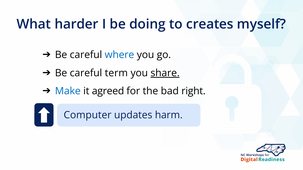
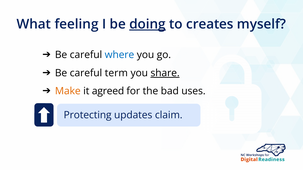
harder: harder -> feeling (76, 24)
doing underline: none -> present (147, 24)
Make colour: blue -> orange (68, 91)
right: right -> uses (193, 91)
Computer: Computer -> Protecting (88, 115)
harm: harm -> claim (169, 115)
